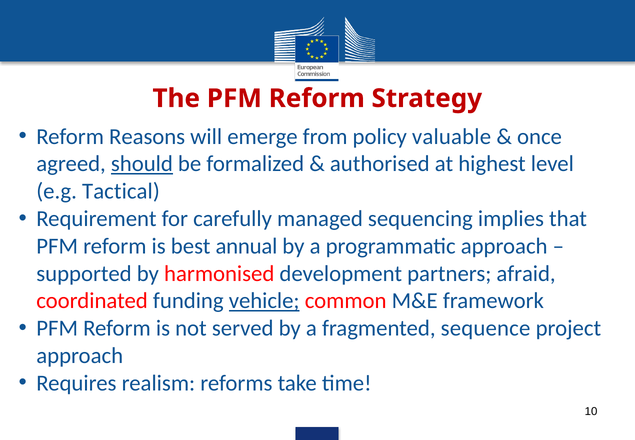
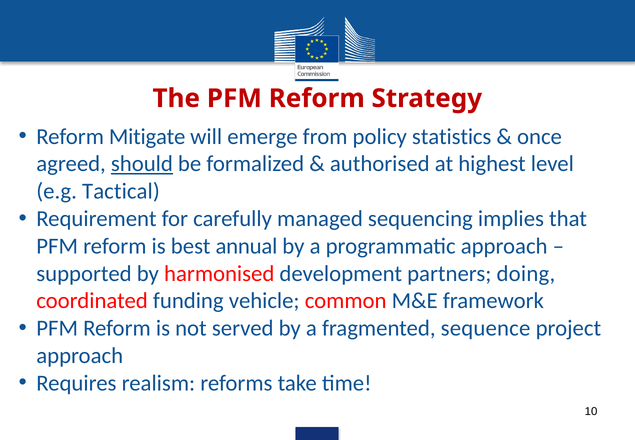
Reasons: Reasons -> Mitigate (147, 136)
valuable: valuable -> statistics (452, 136)
afraid: afraid -> doing (526, 273)
vehicle underline: present -> none (264, 301)
